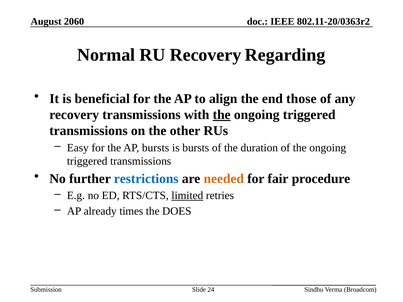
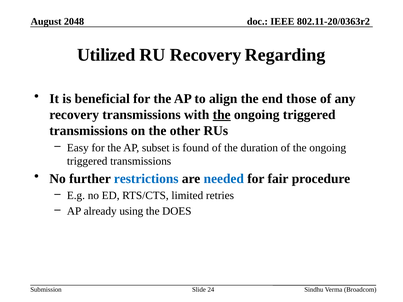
2060: 2060 -> 2048 (74, 22)
Normal: Normal -> Utilized (106, 55)
AP bursts: bursts -> subset (156, 148)
is bursts: bursts -> found (196, 148)
needed colour: orange -> blue (224, 179)
limited underline: present -> none (187, 196)
times: times -> using (131, 211)
